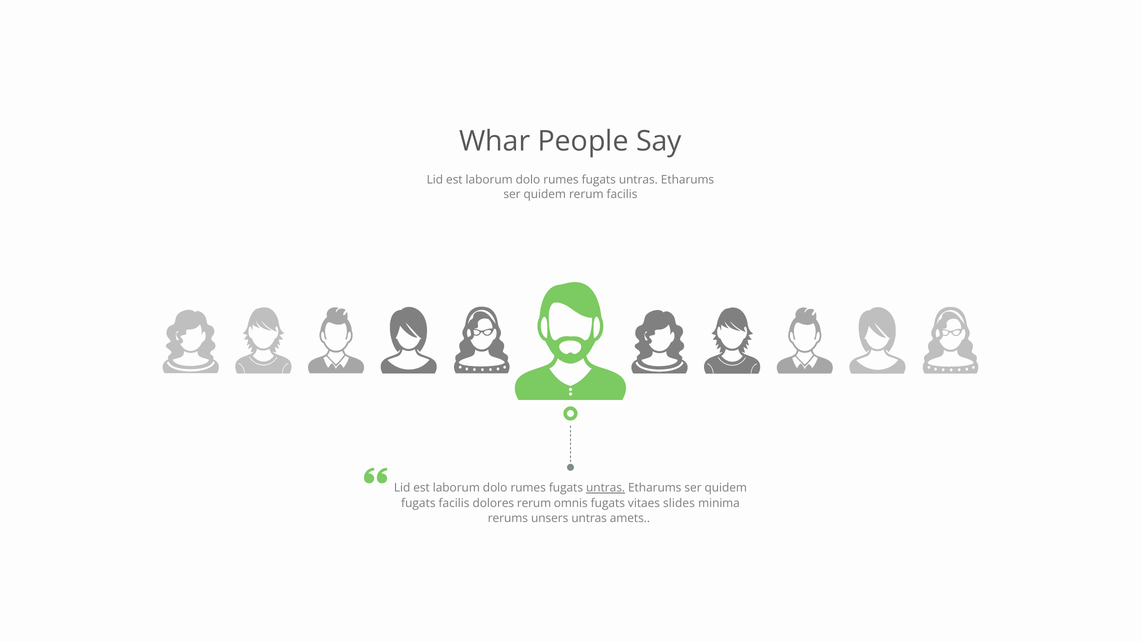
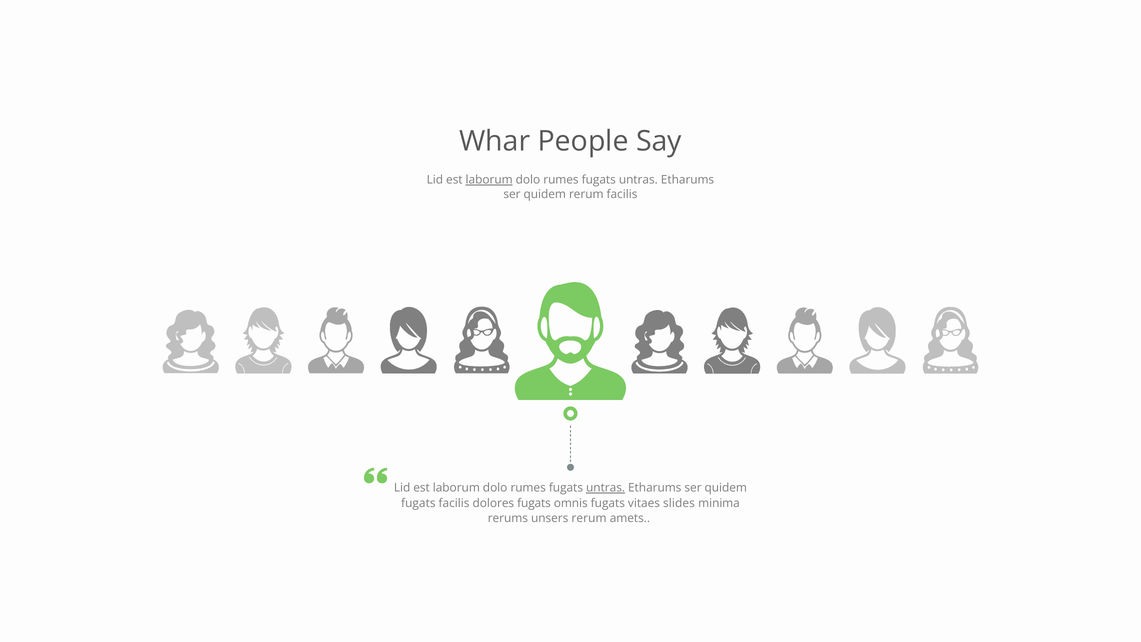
laborum underline: none -> present (489, 180)
dolores rerum: rerum -> fugats (534, 503)
unsers untras: untras -> rerum (589, 518)
